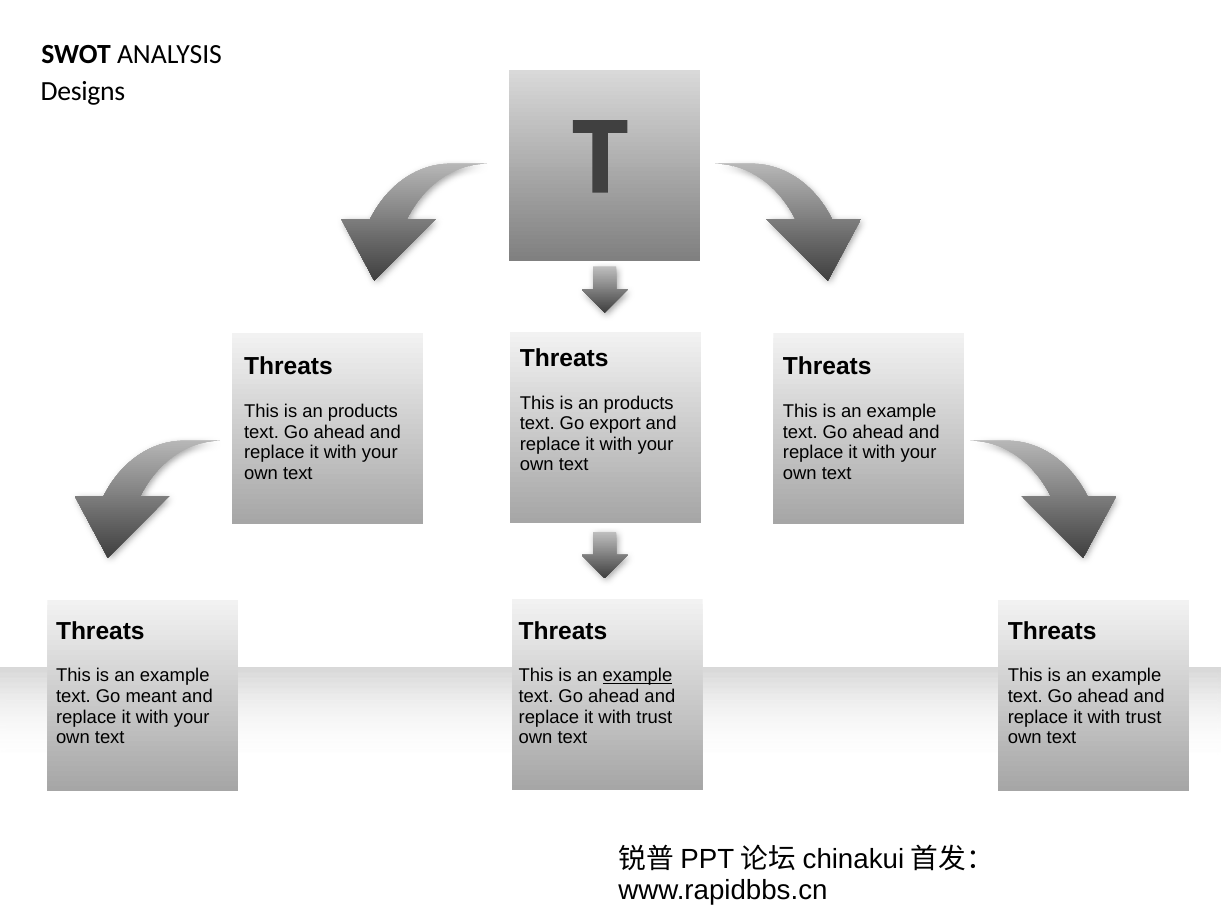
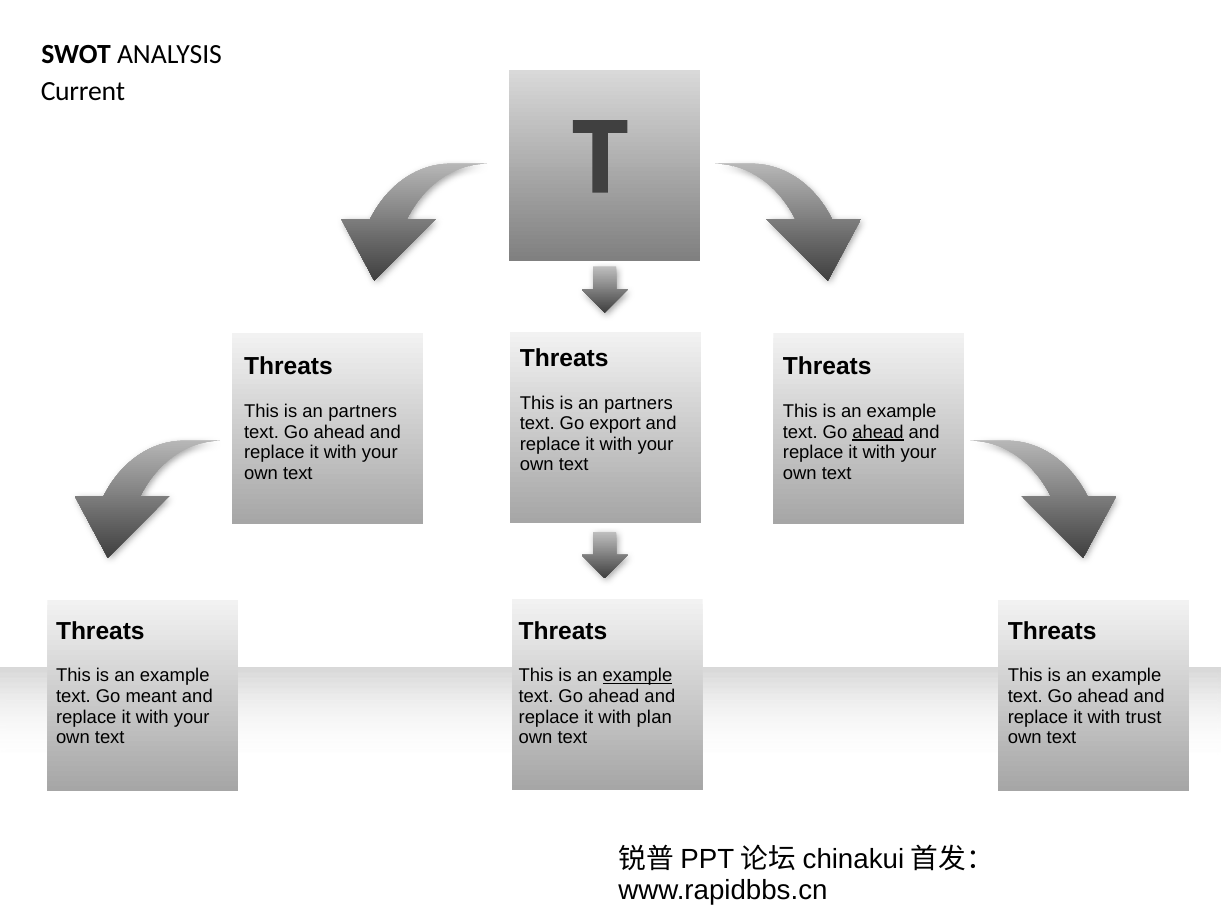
Designs: Designs -> Current (83, 91)
products: products -> partners (639, 403)
products: products -> partners (363, 411)
ahead underline: none -> present (878, 432)
trust: trust -> plan (654, 717)
